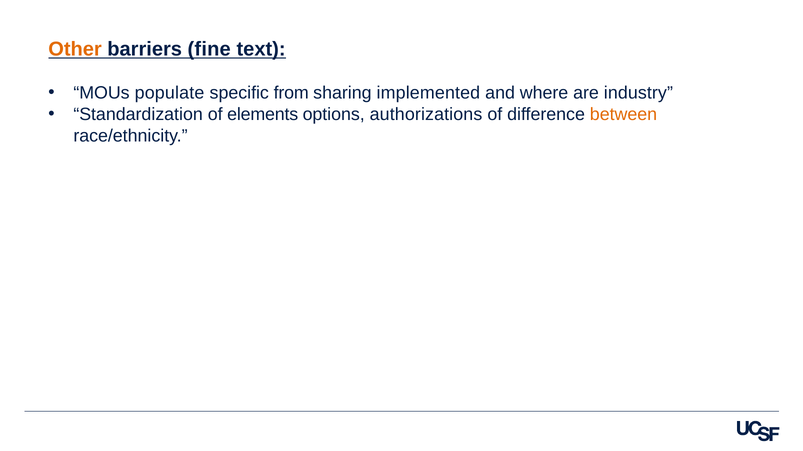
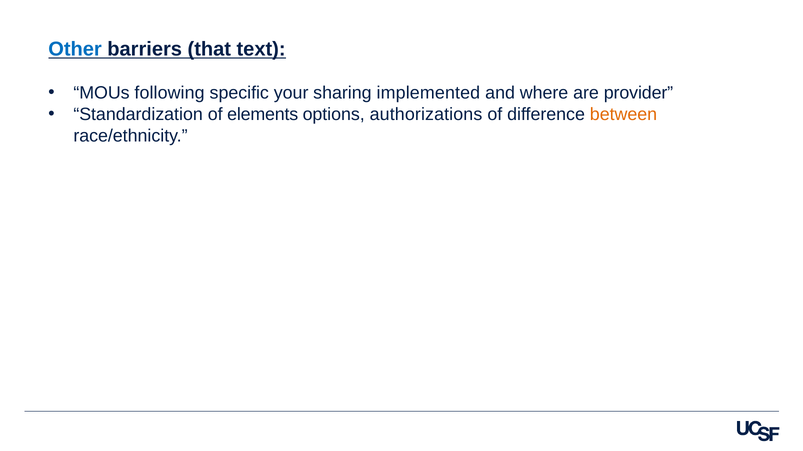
Other colour: orange -> blue (75, 49)
fine: fine -> that (209, 49)
populate: populate -> following (170, 93)
from: from -> your (291, 93)
industry: industry -> provider (638, 93)
